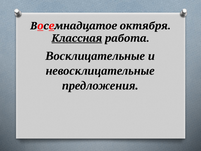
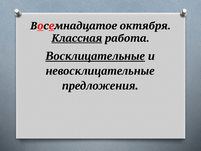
Восклицательные underline: none -> present (95, 56)
